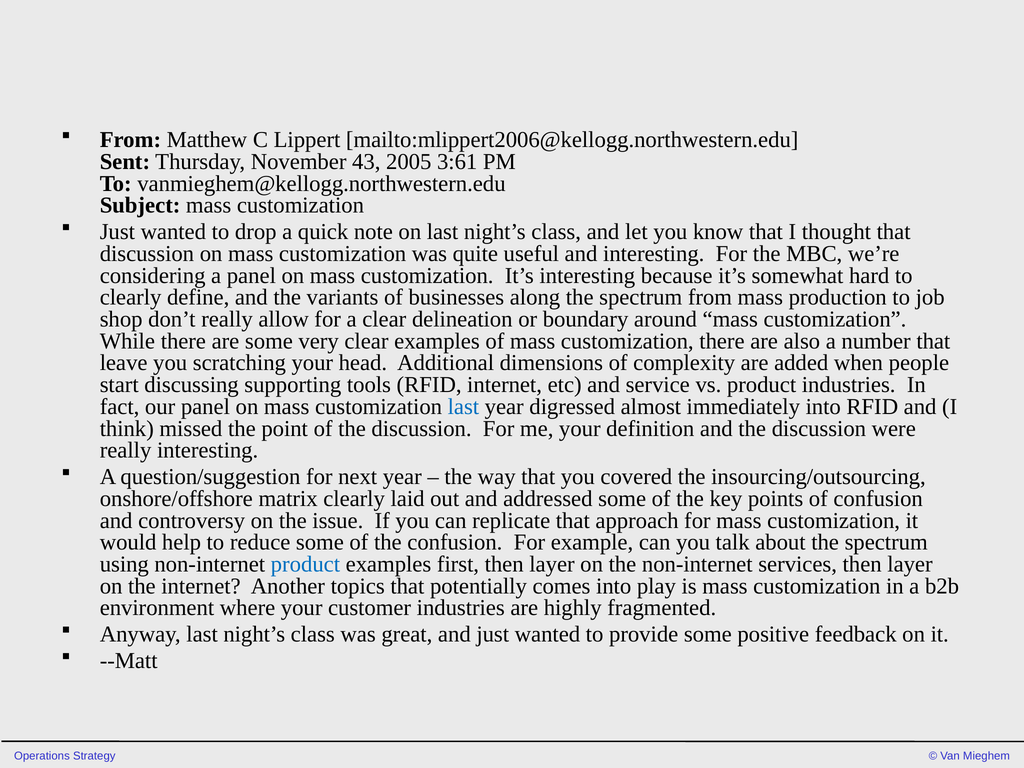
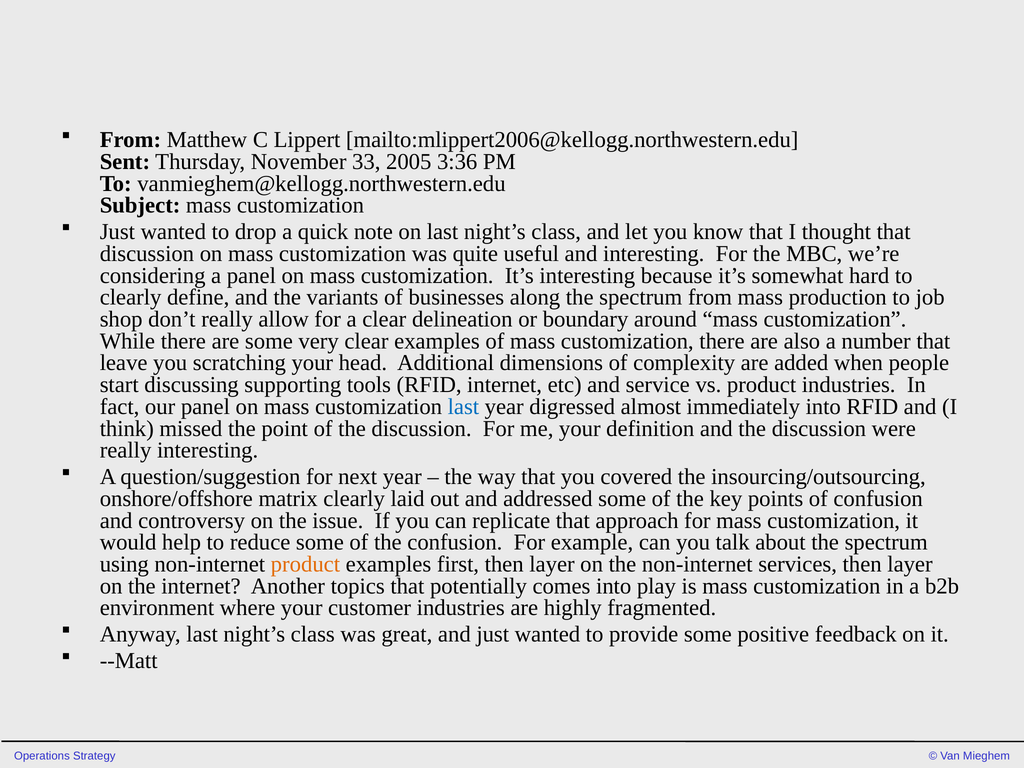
43: 43 -> 33 (366, 162)
3:61: 3:61 -> 3:36 (457, 162)
product colour: blue -> orange (305, 564)
